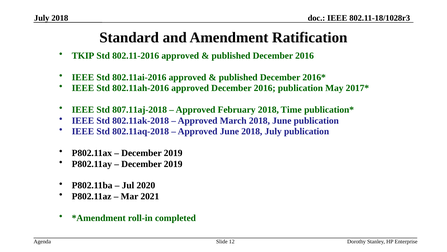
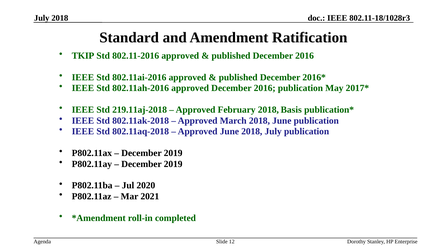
807.11aj-2018: 807.11aj-2018 -> 219.11aj-2018 (140, 110)
Time: Time -> Basis (291, 110)
